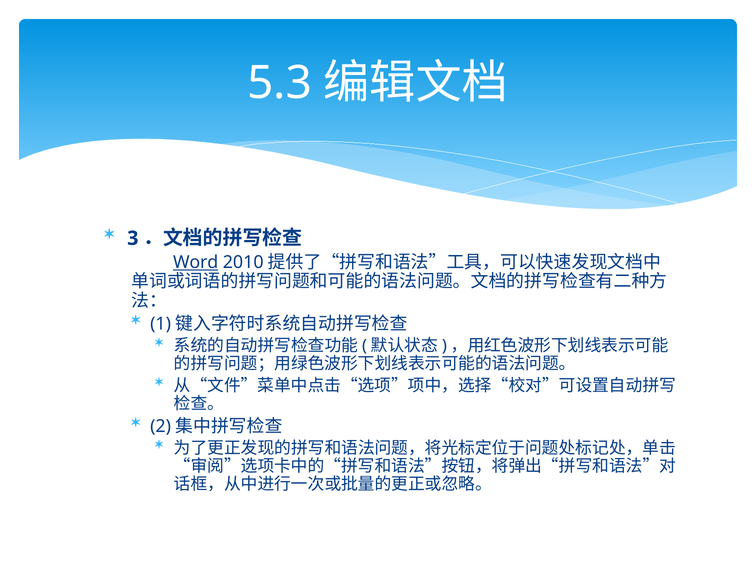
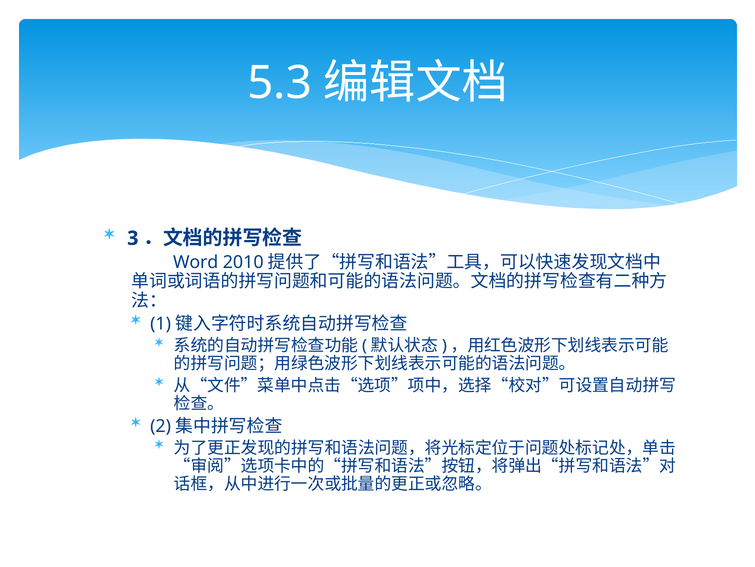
Word underline: present -> none (196, 262)
